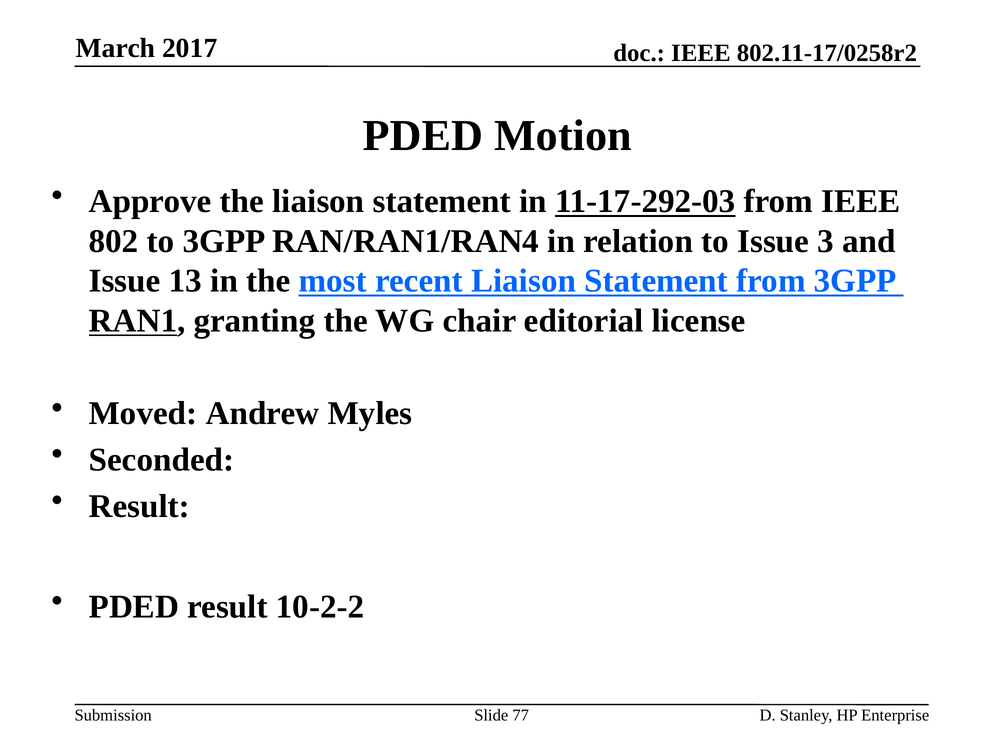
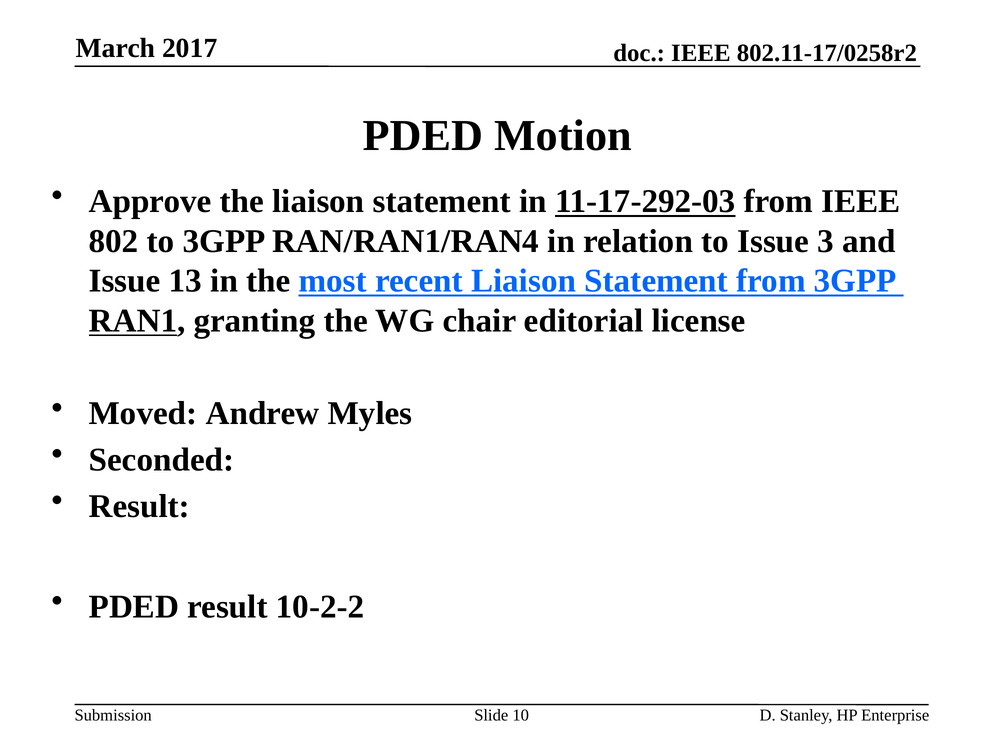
77: 77 -> 10 (521, 716)
